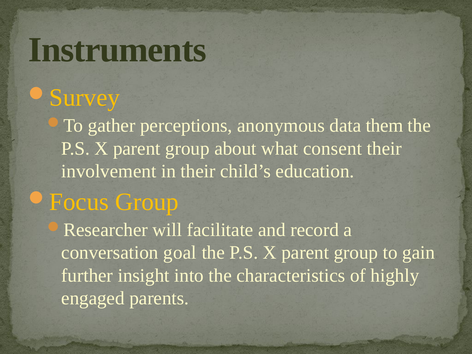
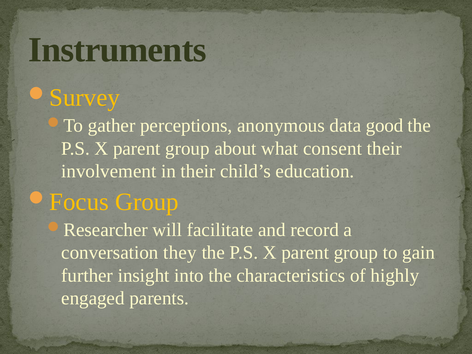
them: them -> good (385, 126)
goal: goal -> they (180, 253)
